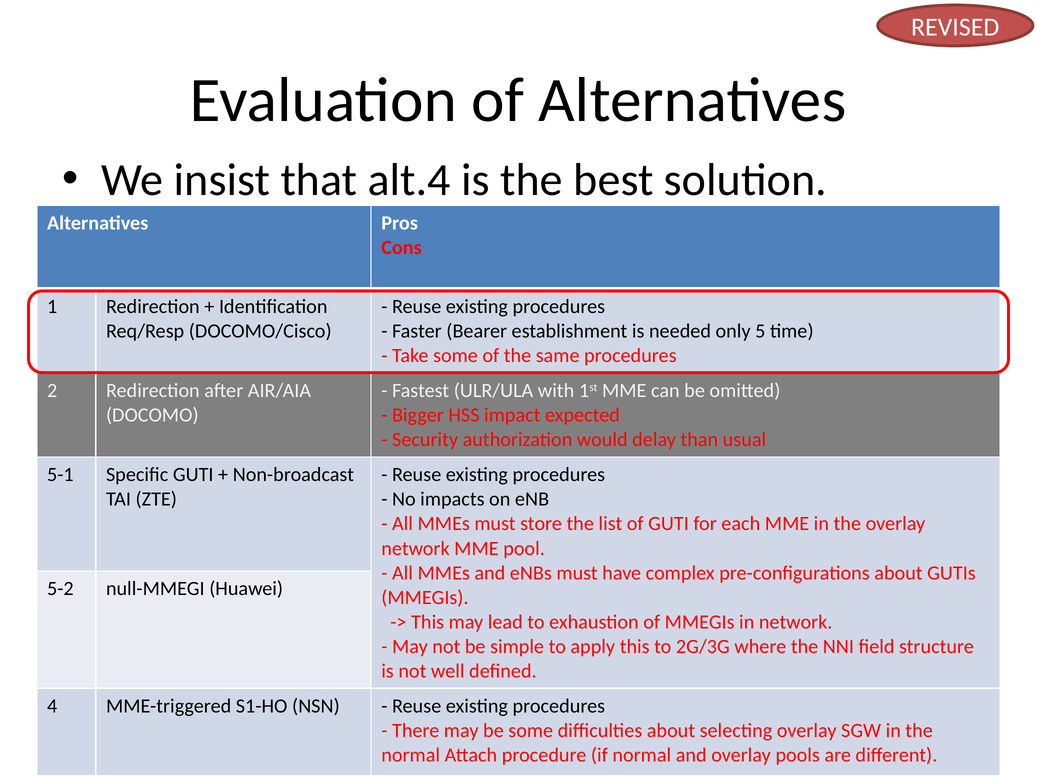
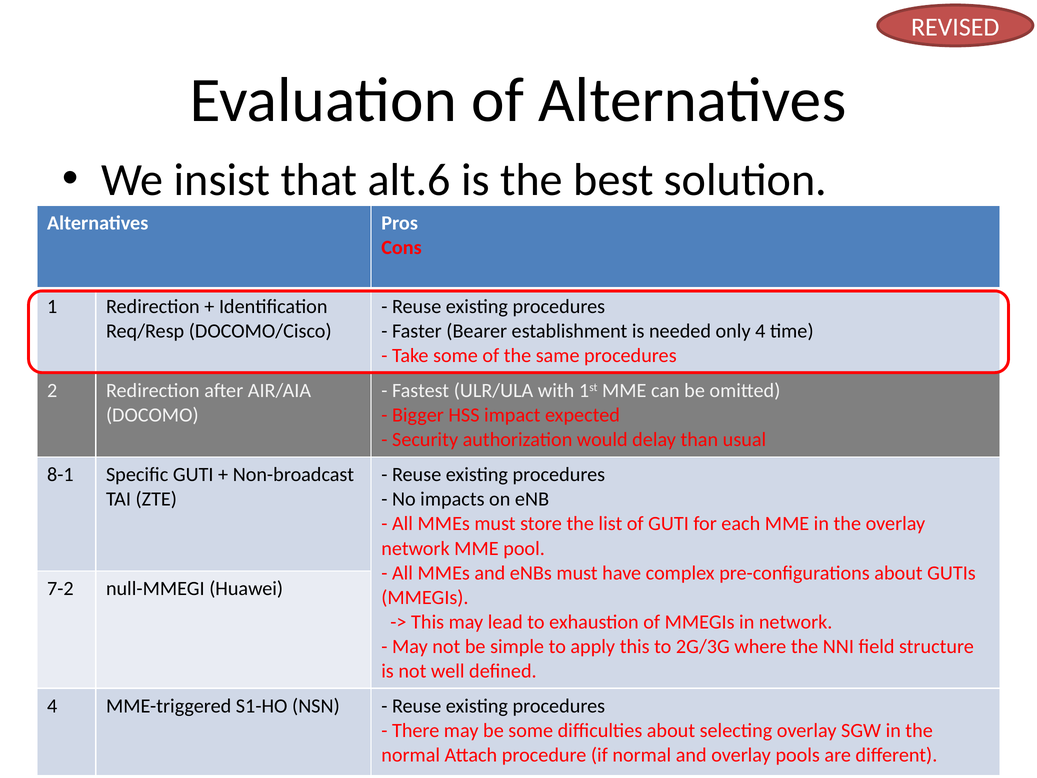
alt.4: alt.4 -> alt.6 (409, 180)
only 5: 5 -> 4 (760, 331)
5-1: 5-1 -> 8-1 (60, 475)
5-2: 5-2 -> 7-2 (60, 589)
